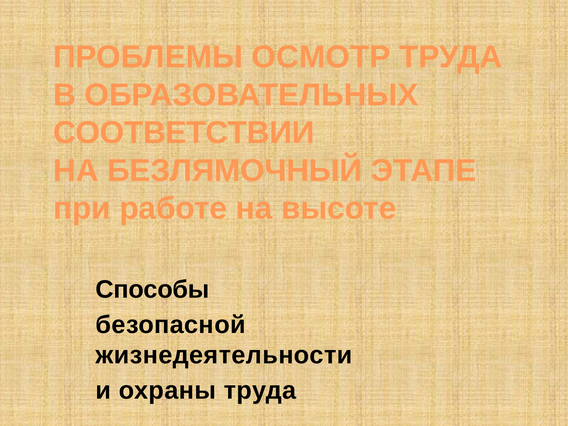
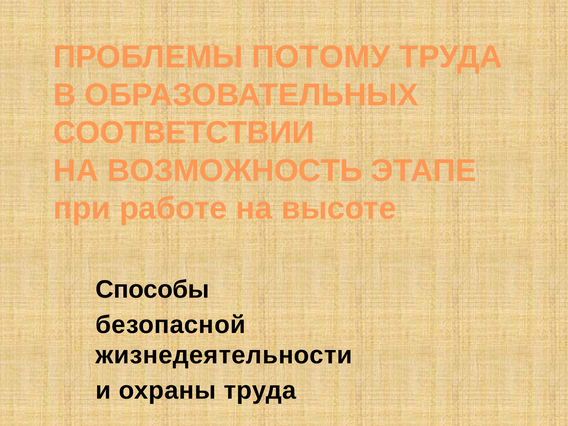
ОСМОТР: ОСМОТР -> ПОТОМУ (321, 57)
БЕЗЛЯМОЧНЫЙ: БЕЗЛЯМОЧНЫЙ -> ВОЗМОЖНОСТЬ (235, 171)
